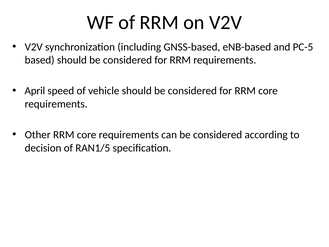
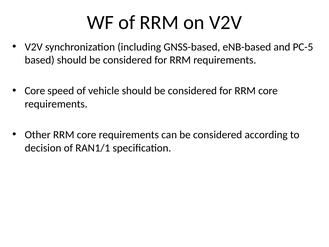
April: April -> Core (35, 91)
RAN1/5: RAN1/5 -> RAN1/1 (93, 148)
